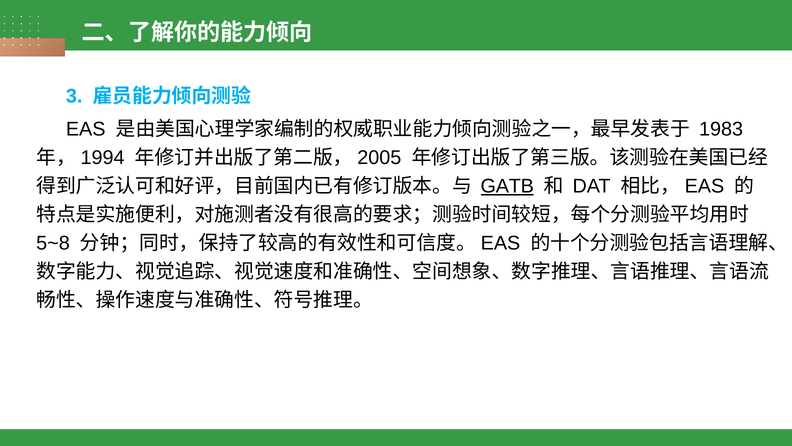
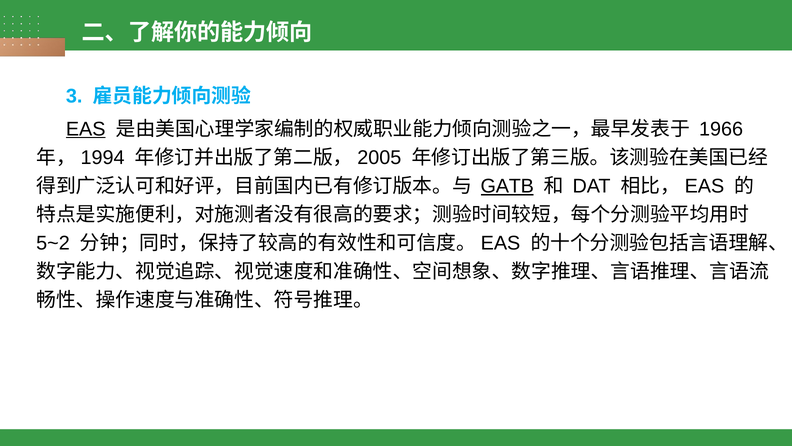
EAS underline: none -> present (86, 129)
1983: 1983 -> 1966 (721, 129)
5~8: 5~8 -> 5~2 (53, 243)
